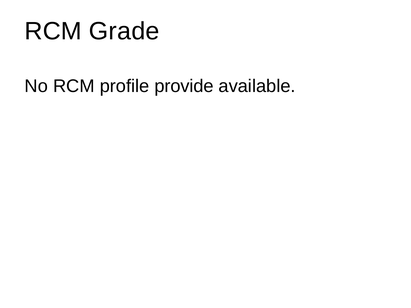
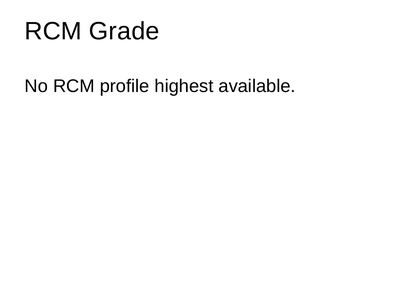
provide: provide -> highest (184, 86)
